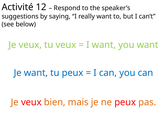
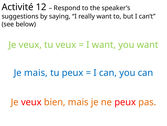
Je want: want -> mais (36, 72)
